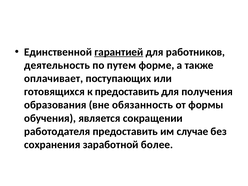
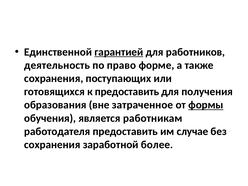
путем: путем -> право (121, 65)
оплачивает: оплачивает -> сохранения (54, 78)
обязанность: обязанность -> затраченное (142, 105)
формы underline: none -> present (206, 105)
сокращении: сокращении -> работникам (153, 118)
